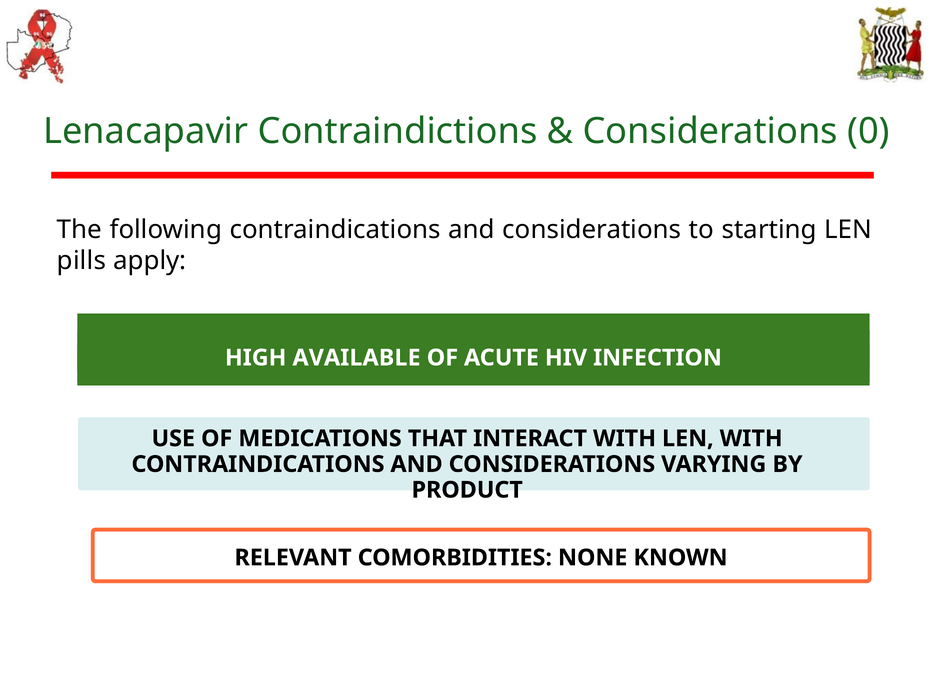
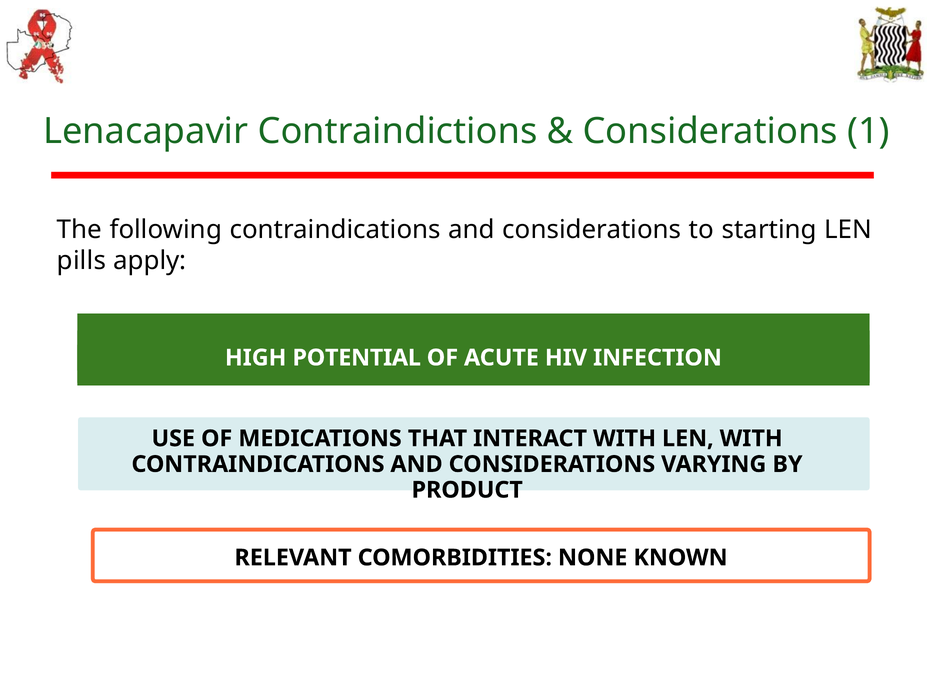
0: 0 -> 1 (868, 131)
AVAILABLE: AVAILABLE -> POTENTIAL (357, 358)
